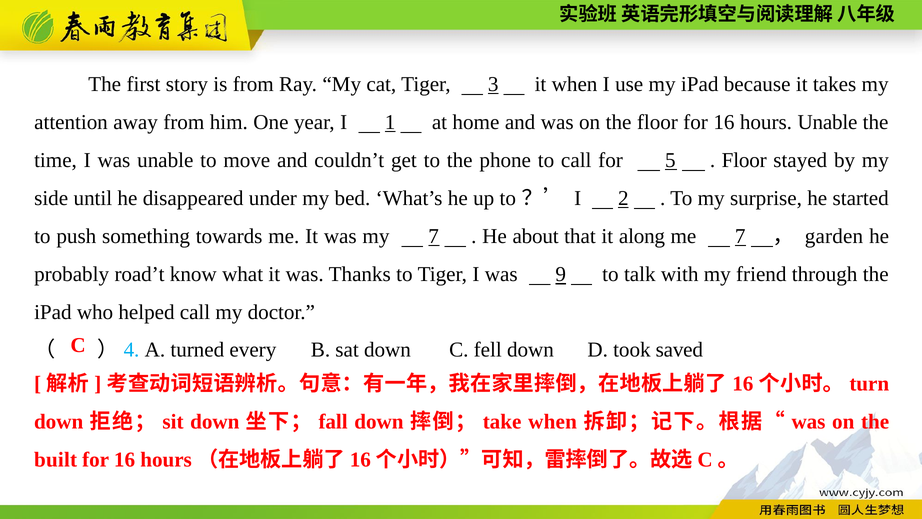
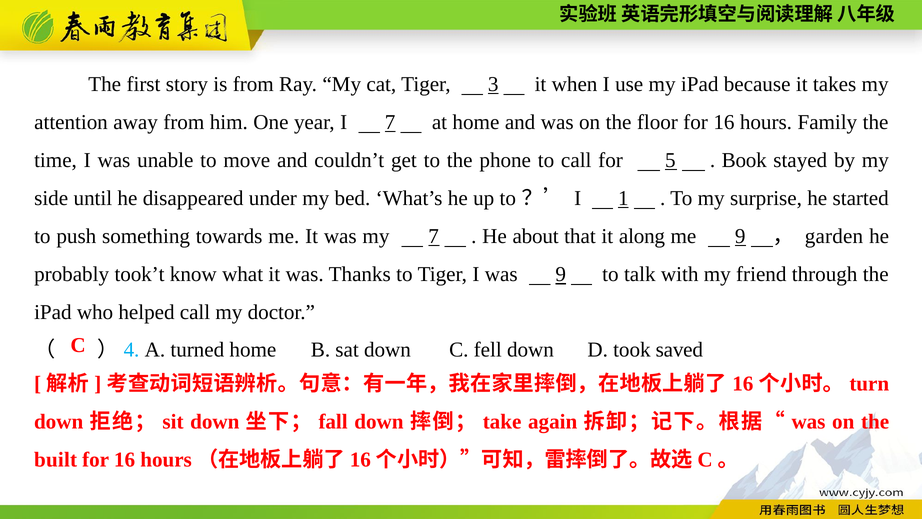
I 1: 1 -> 7 (390, 122)
hours Unable: Unable -> Family (827, 122)
Floor: Floor -> Book (744, 160)
2: 2 -> 1 (623, 198)
me 7: 7 -> 9 (740, 236)
road’t: road’t -> took’t (140, 274)
turned every: every -> home (253, 349)
when: when -> again (553, 422)
